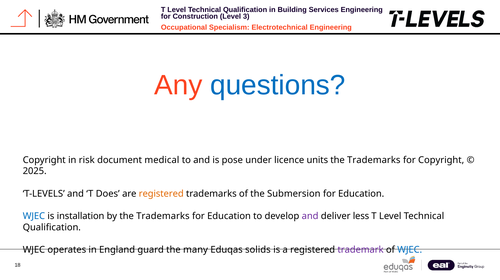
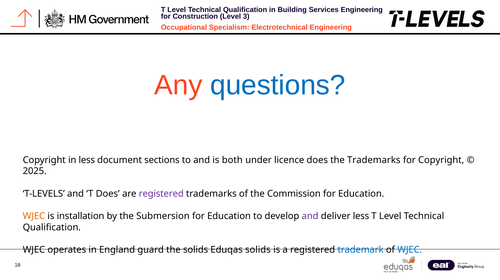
in risk: risk -> less (87, 160)
medical: medical -> sections (162, 160)
pose: pose -> both (232, 160)
licence units: units -> does (317, 160)
registered colour: orange -> purple (161, 193)
Submersion: Submersion -> Commission (294, 193)
WJEC colour: blue -> orange (34, 216)
by the Trademarks: Trademarks -> Submersion (163, 216)
the many: many -> solids (196, 249)
trademark colour: purple -> blue (361, 249)
